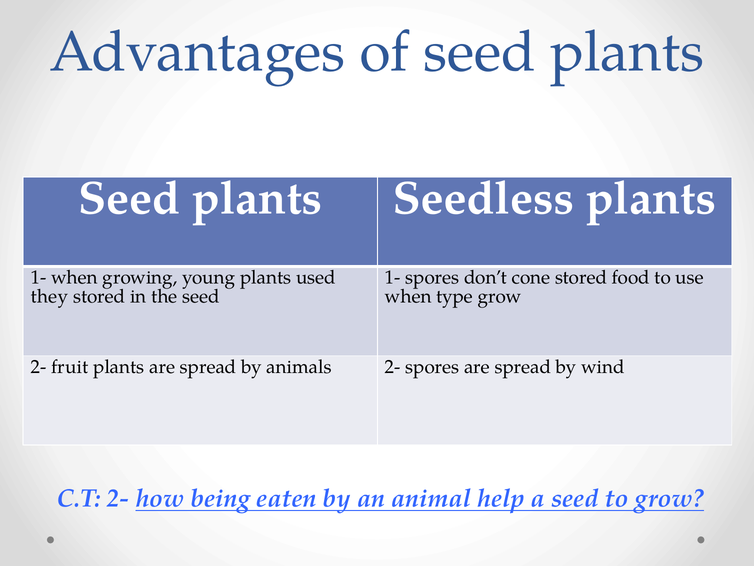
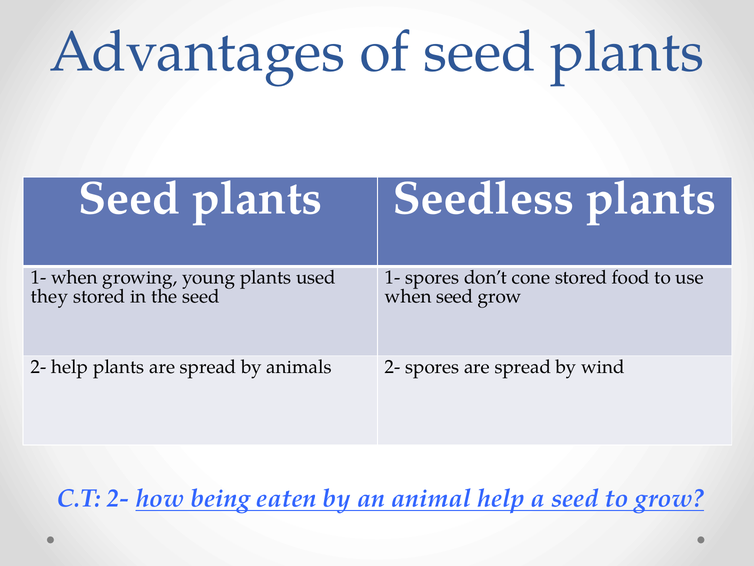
when type: type -> seed (455, 296)
2- fruit: fruit -> help (70, 367)
